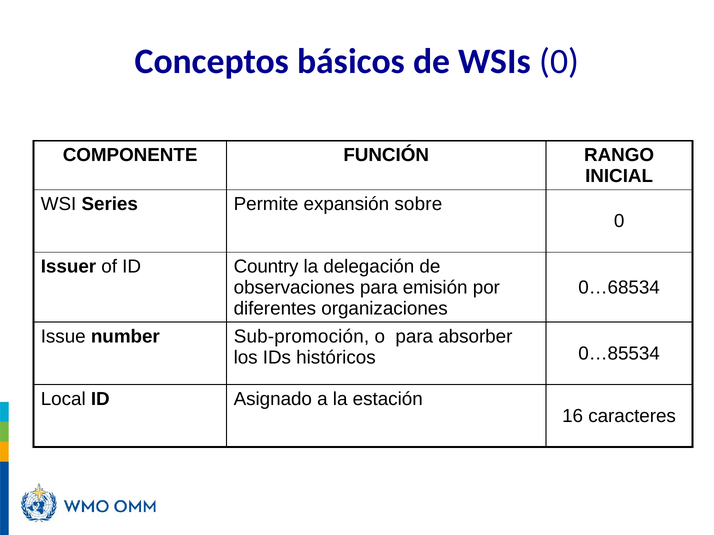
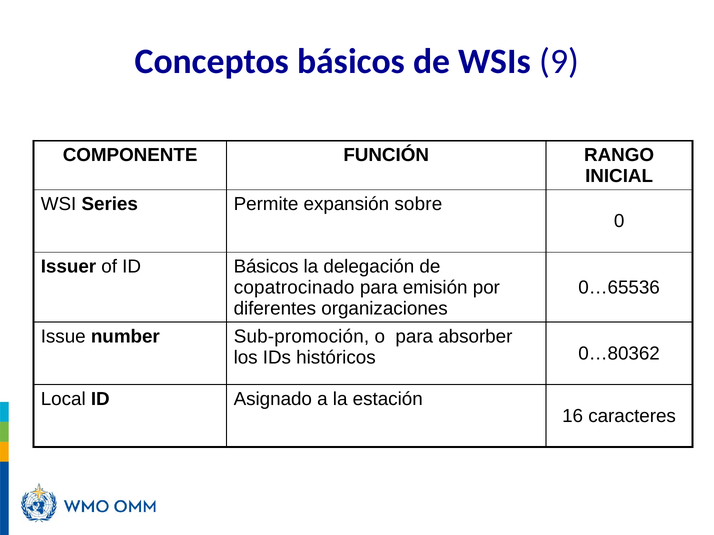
WSIs 0: 0 -> 9 (559, 61)
ID Country: Country -> Básicos (266, 267)
observaciones: observaciones -> copatrocinado (294, 288)
0…68534: 0…68534 -> 0…65536 (619, 288)
0…85534: 0…85534 -> 0…80362 (619, 354)
